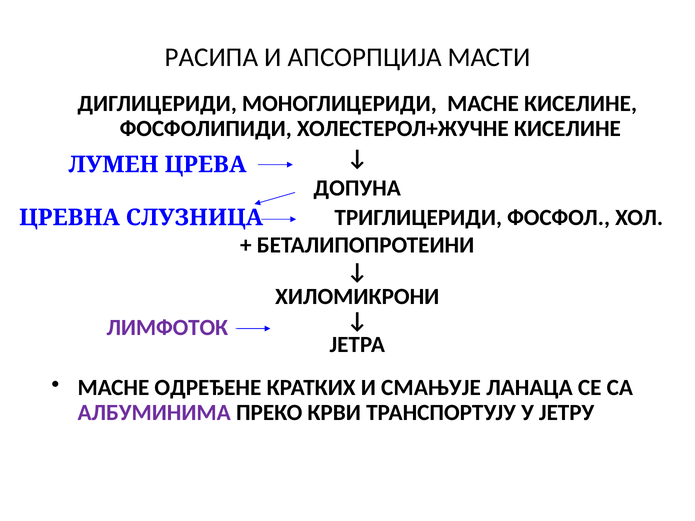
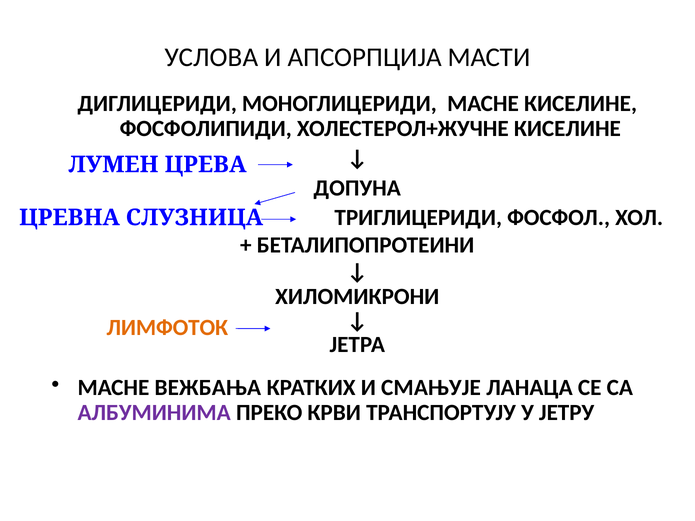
РАСИПА: РАСИПА -> УСЛОВА (211, 57)
ЛИМФОТОК colour: purple -> orange (167, 328)
ОДРЕЂЕНЕ: ОДРЕЂЕНЕ -> ВЕЖБАЊА (208, 388)
